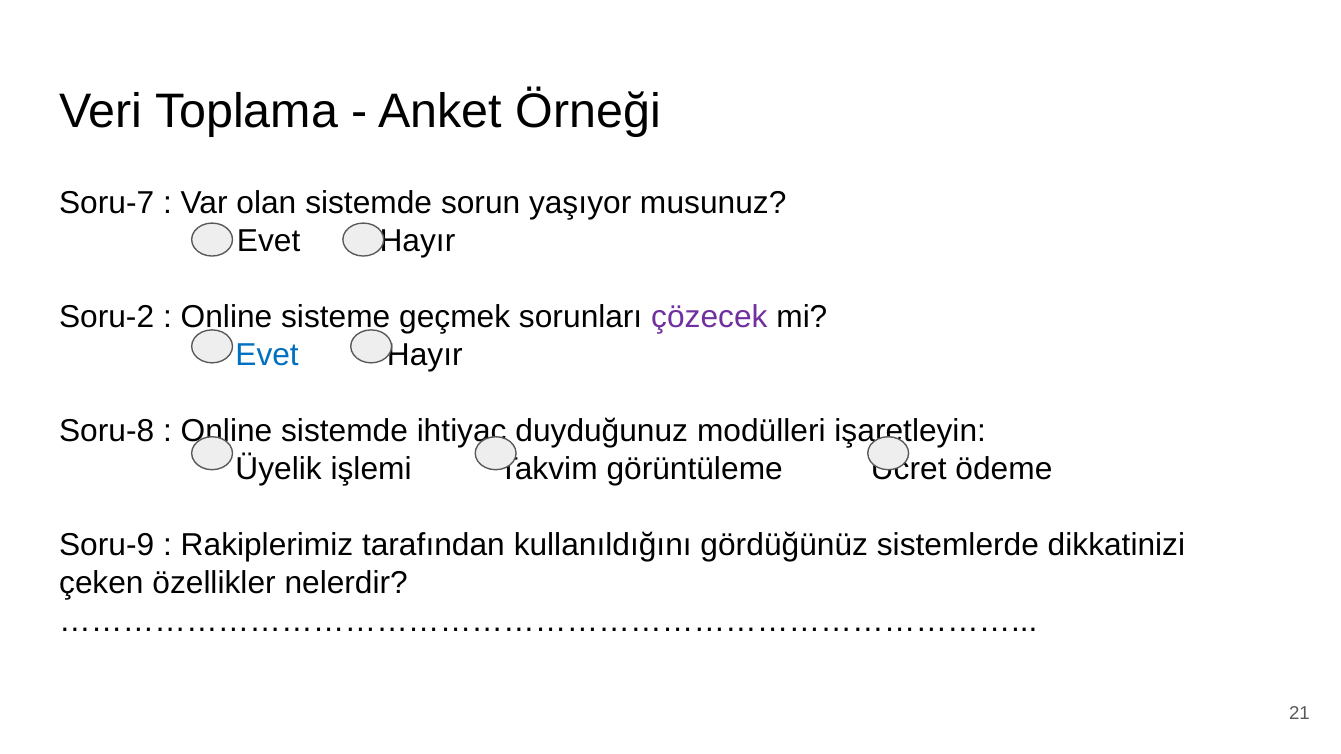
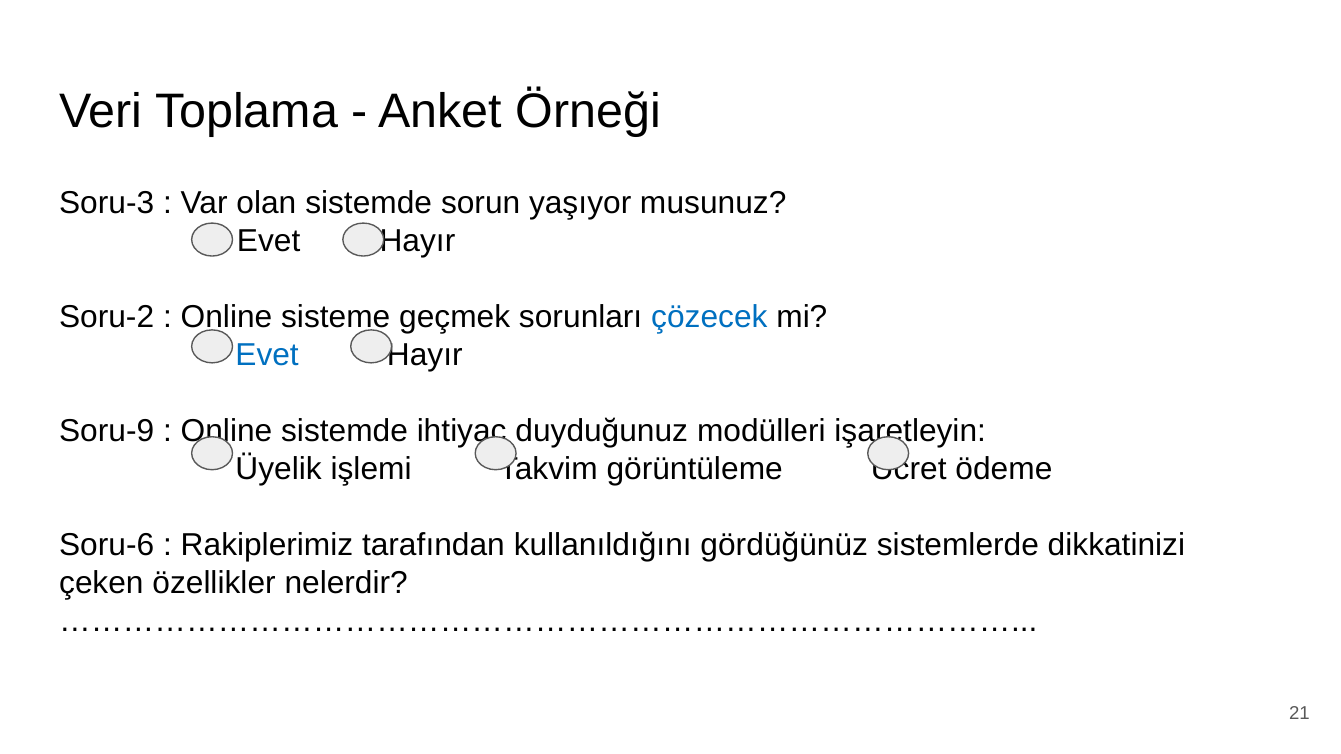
Soru-7: Soru-7 -> Soru-3 (107, 204)
çözecek colour: purple -> blue (709, 318)
Soru-8: Soru-8 -> Soru-9 (107, 432)
Soru-9: Soru-9 -> Soru-6 (107, 546)
